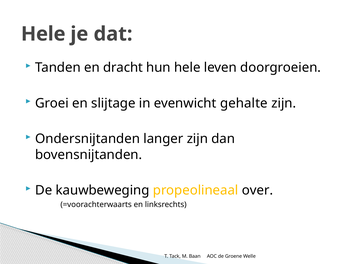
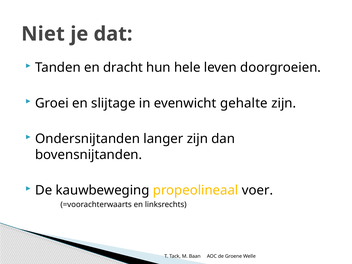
Hele: Hele -> Niet (43, 34)
over: over -> voer (257, 190)
